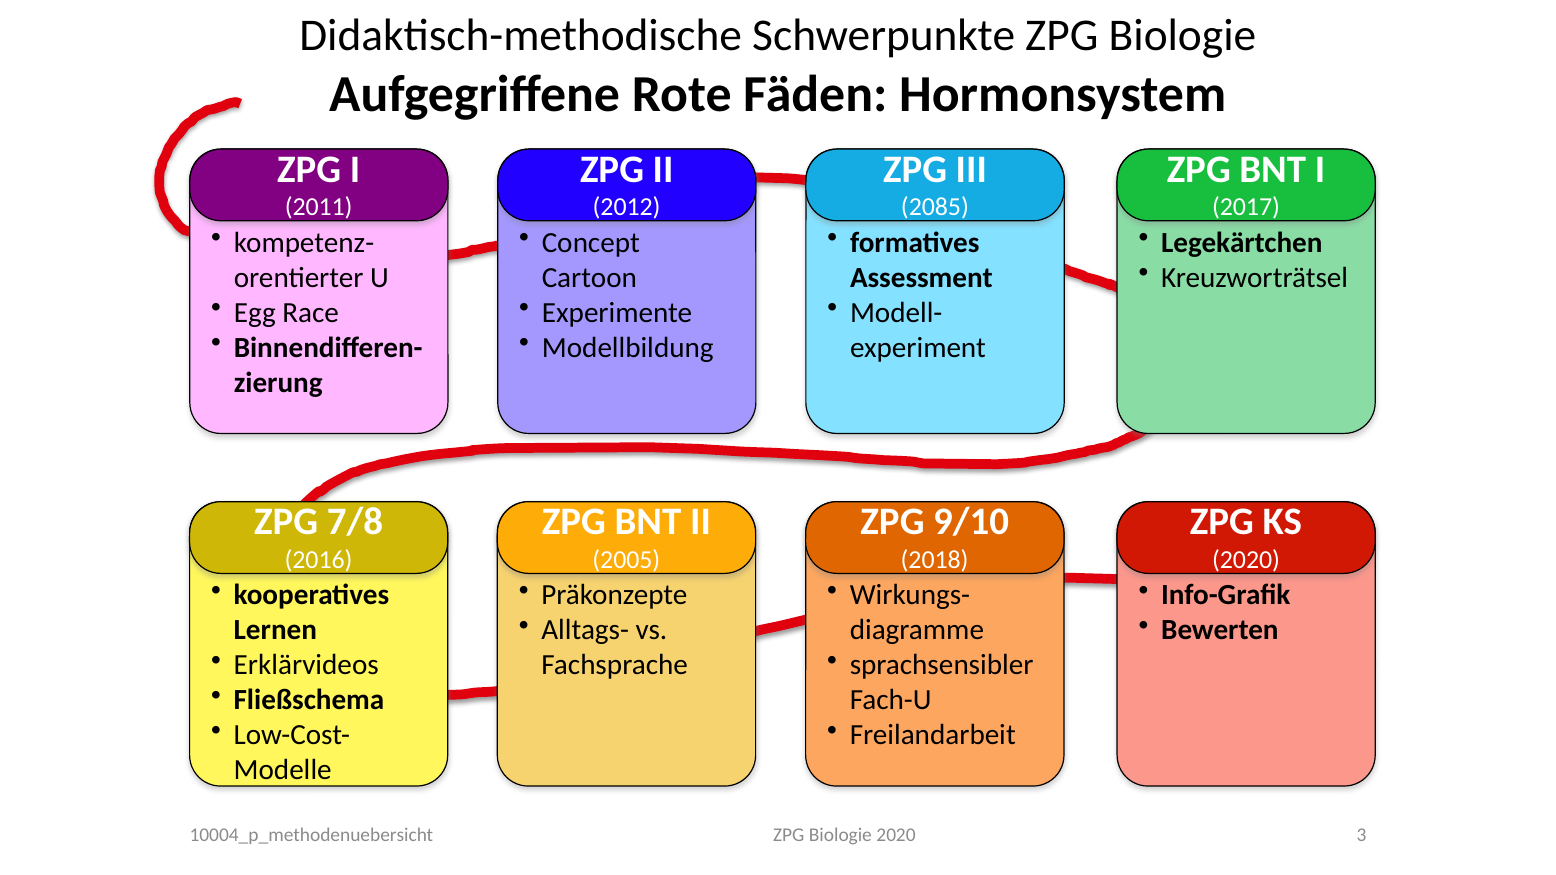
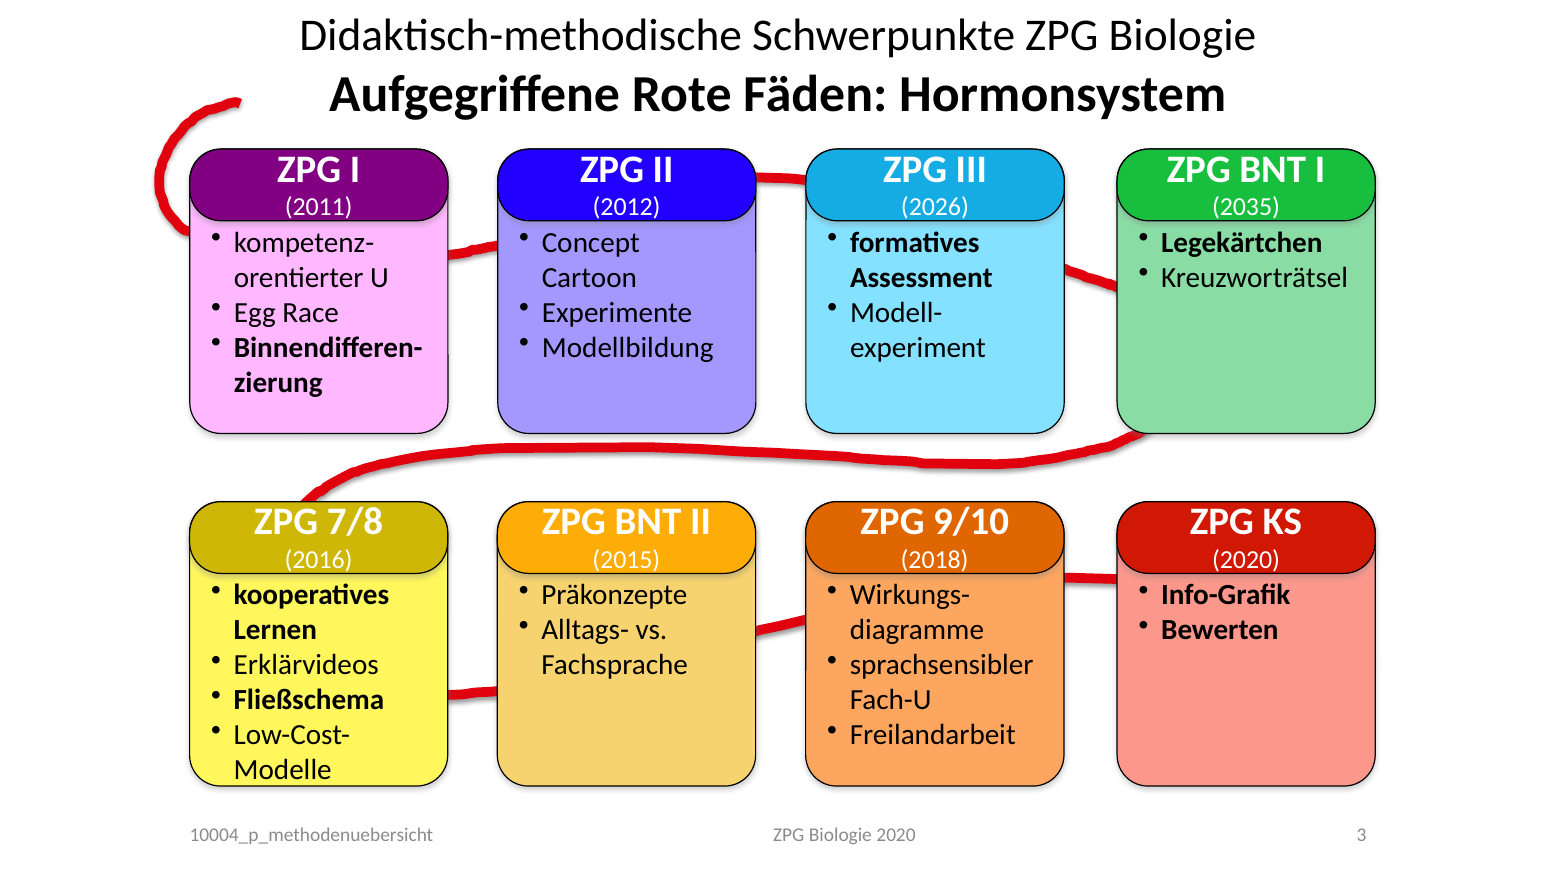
2085: 2085 -> 2026 (935, 207)
2017: 2017 -> 2035 (1246, 207)
2005: 2005 -> 2015 (626, 560)
